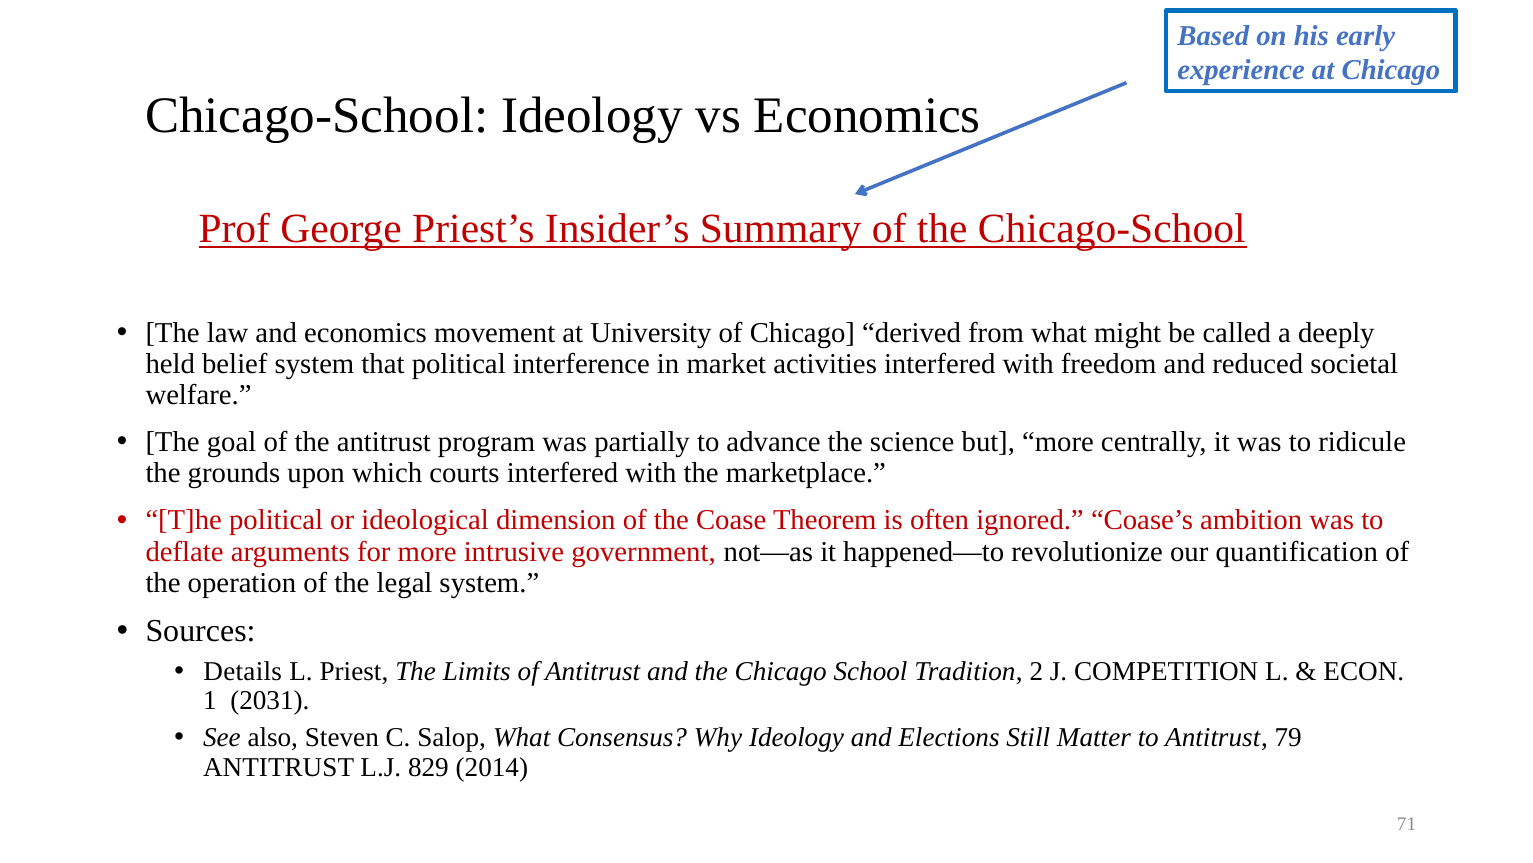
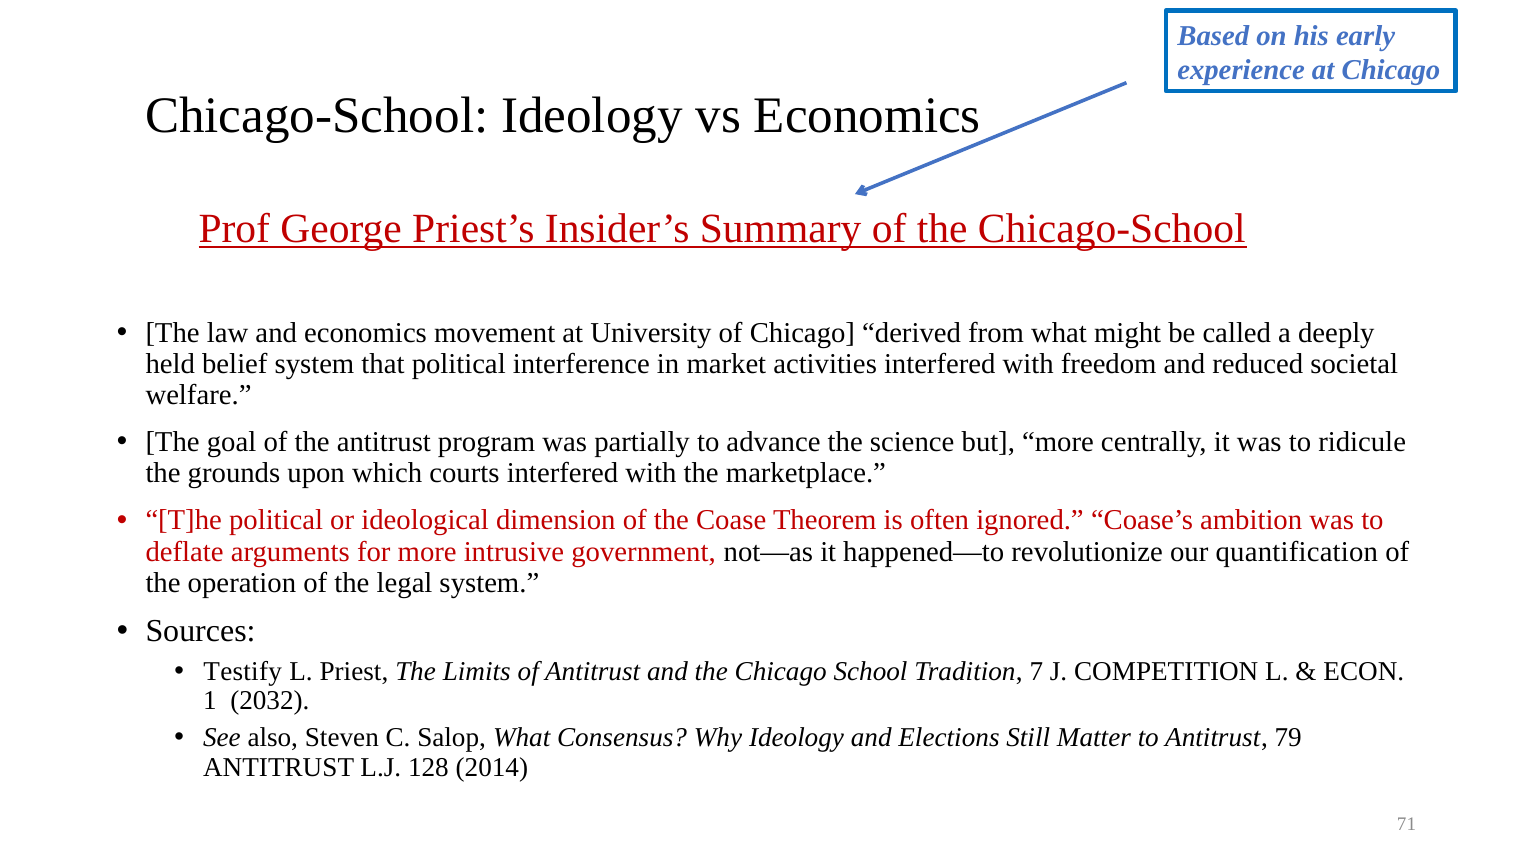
Details: Details -> Testify (243, 671)
2: 2 -> 7 (1036, 671)
2031: 2031 -> 2032 (270, 700)
829: 829 -> 128 (428, 767)
